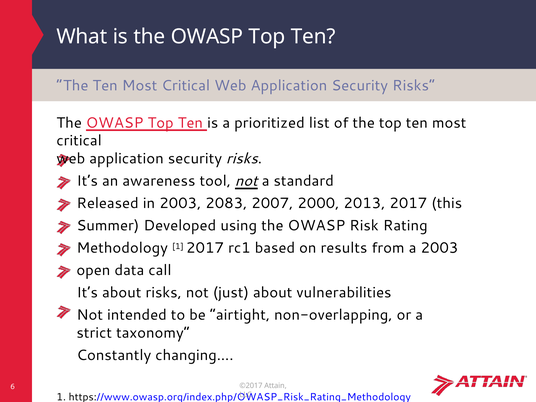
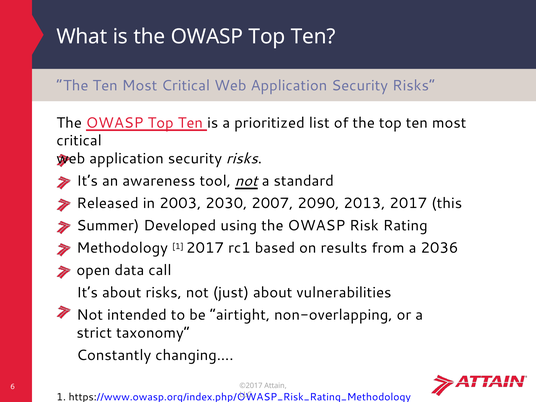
2083: 2083 -> 2030 (226, 203)
2000: 2000 -> 2090 (318, 203)
a 2003: 2003 -> 2036 (439, 248)
